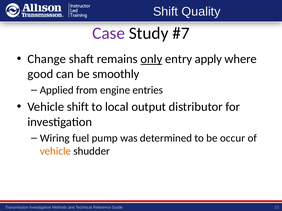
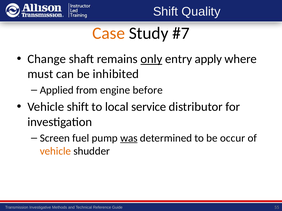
Case colour: purple -> orange (109, 33)
good: good -> must (40, 74)
smoothly: smoothly -> inhibited (116, 74)
entries: entries -> before (148, 90)
output: output -> service (149, 107)
Wiring: Wiring -> Screen (55, 138)
was underline: none -> present (129, 138)
